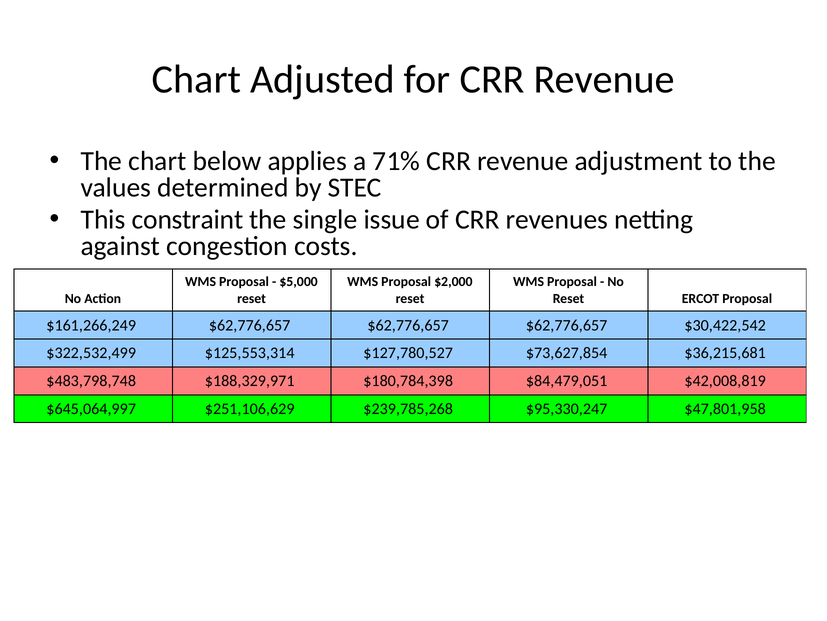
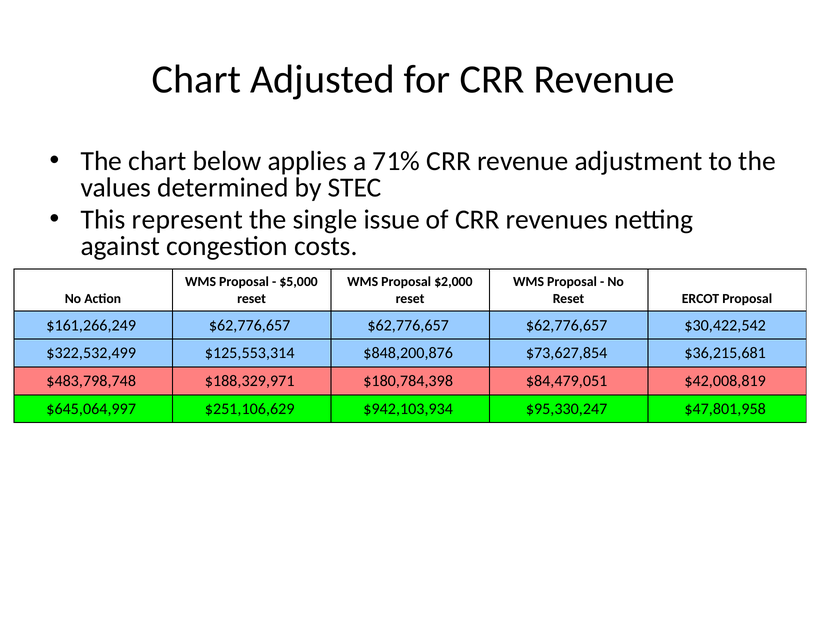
constraint: constraint -> represent (187, 219)
$127,780,527: $127,780,527 -> $848,200,876 (408, 353)
$239,785,268: $239,785,268 -> $942,103,934 (408, 408)
